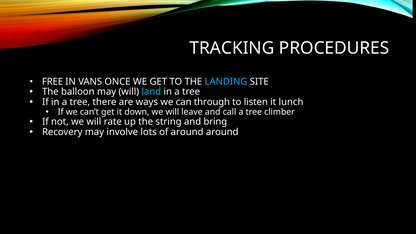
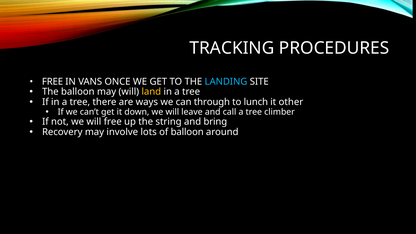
land colour: light blue -> yellow (151, 92)
listen: listen -> lunch (256, 102)
lunch: lunch -> other (291, 102)
will rate: rate -> free (113, 122)
of around: around -> balloon (187, 132)
